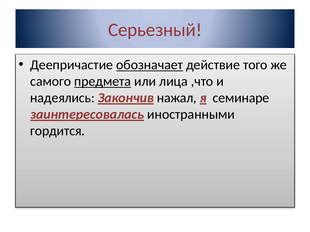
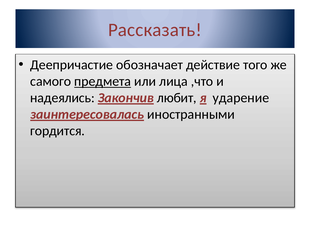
Серьезный: Серьезный -> Рассказать (155, 30)
обозначает underline: present -> none (150, 65)
нажал: нажал -> любит (177, 98)
семинаре: семинаре -> ударение (241, 98)
